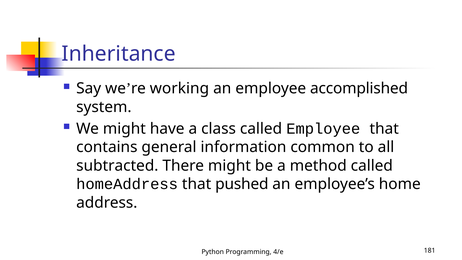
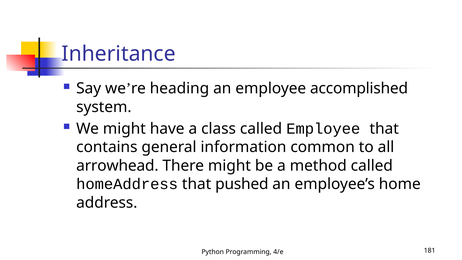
working: working -> heading (179, 89)
subtracted: subtracted -> arrowhead (117, 166)
